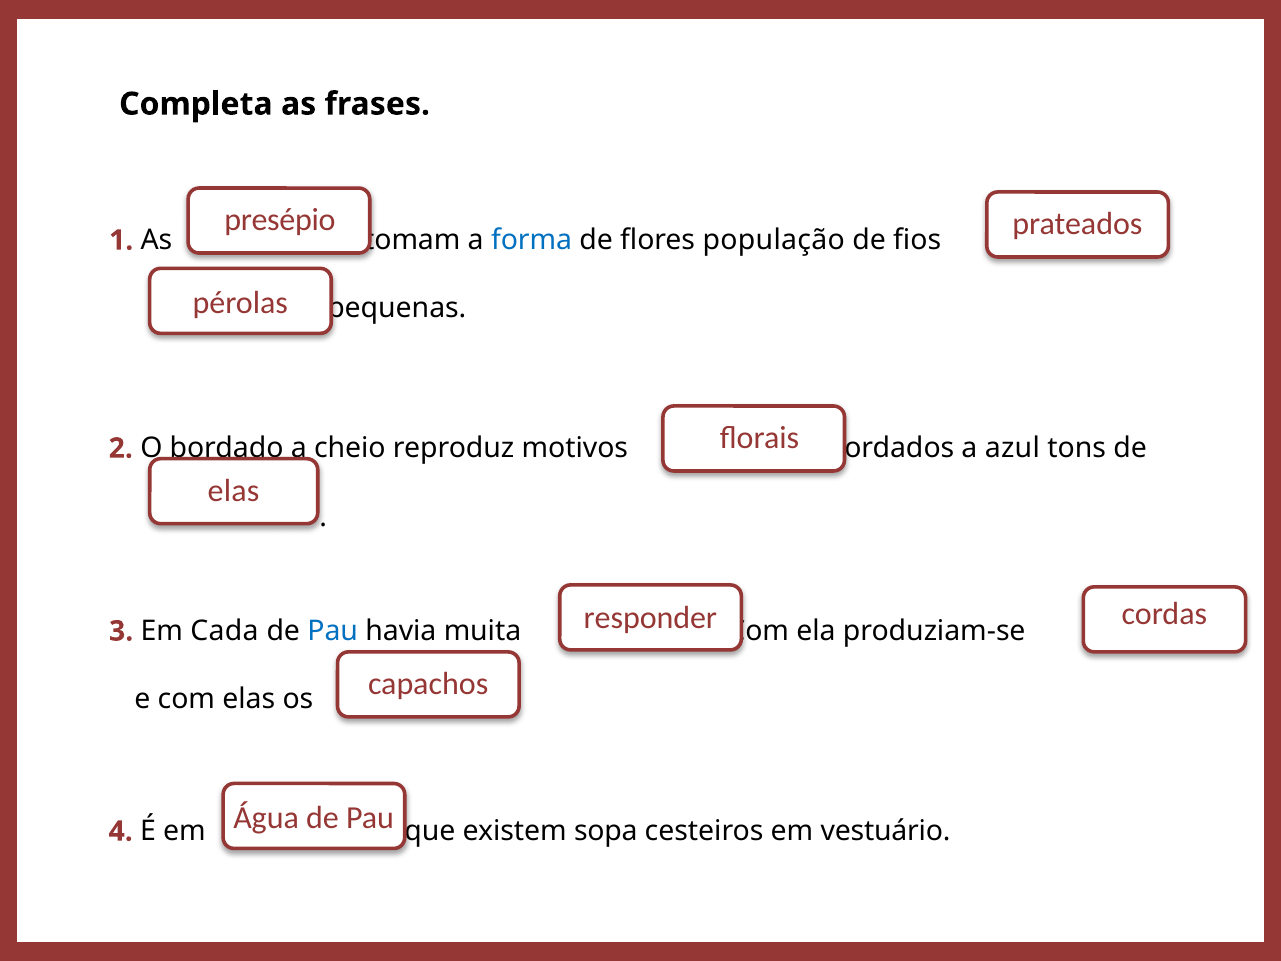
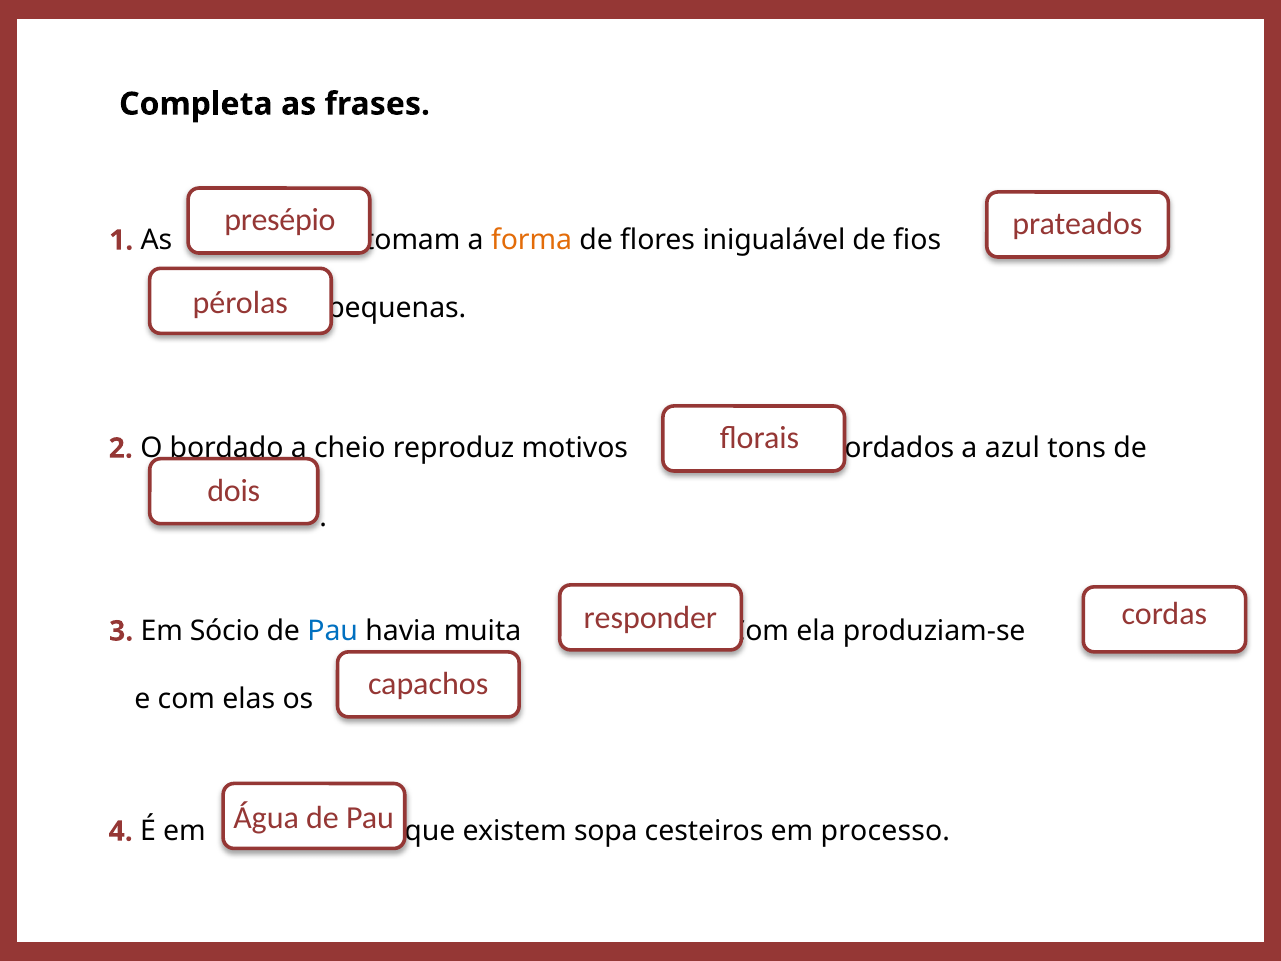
forma colour: blue -> orange (532, 240)
população: população -> inigualável (774, 240)
elas: elas -> dois (234, 490)
Cada: Cada -> Sócio (225, 631)
vestuário: vestuário -> processo (885, 831)
